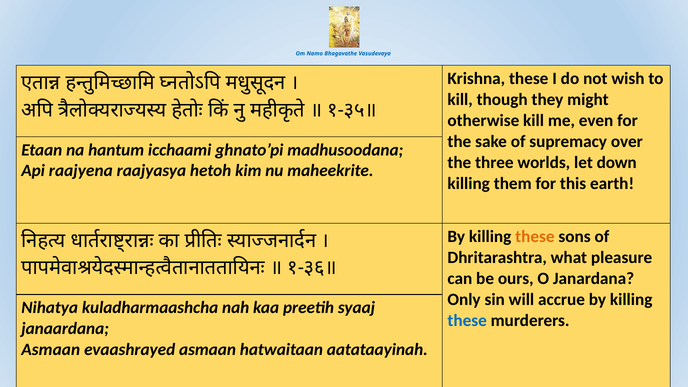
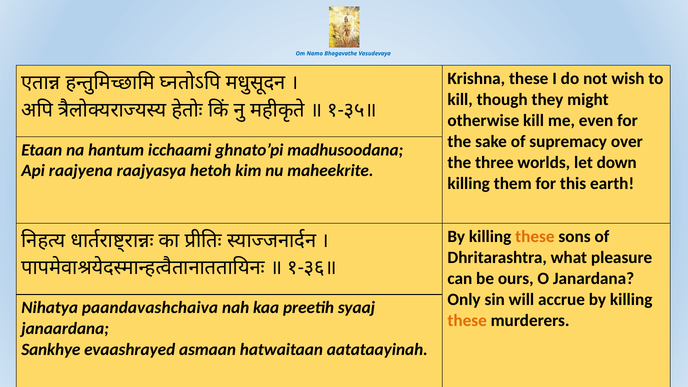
kuladharmaashcha: kuladharmaashcha -> paandavashchaiva (150, 308)
these colour: blue -> orange (467, 320)
Asmaan: Asmaan -> Sankhye (51, 350)
